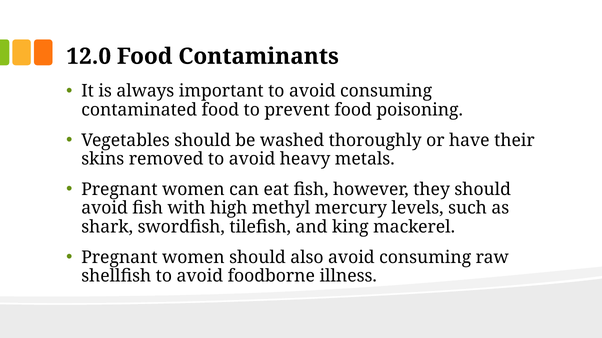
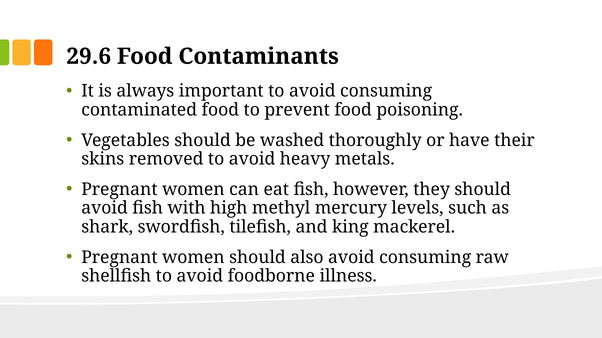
12.0: 12.0 -> 29.6 (89, 57)
